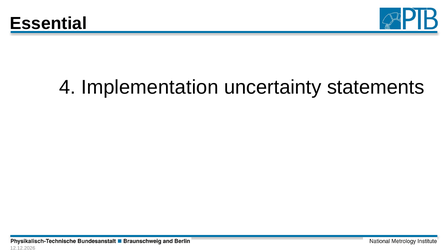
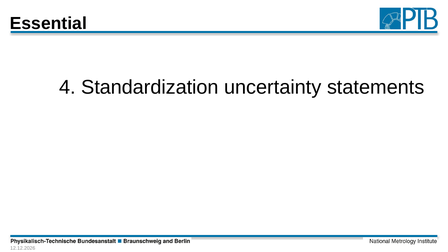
Implementation: Implementation -> Standardization (150, 87)
